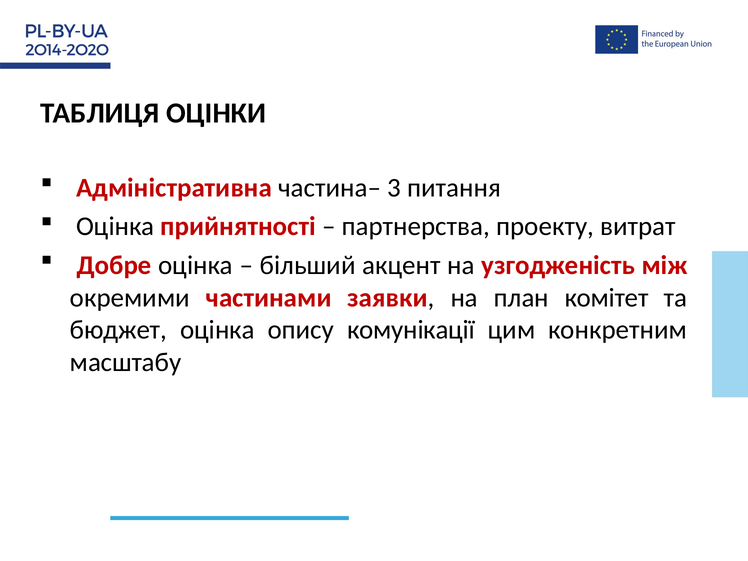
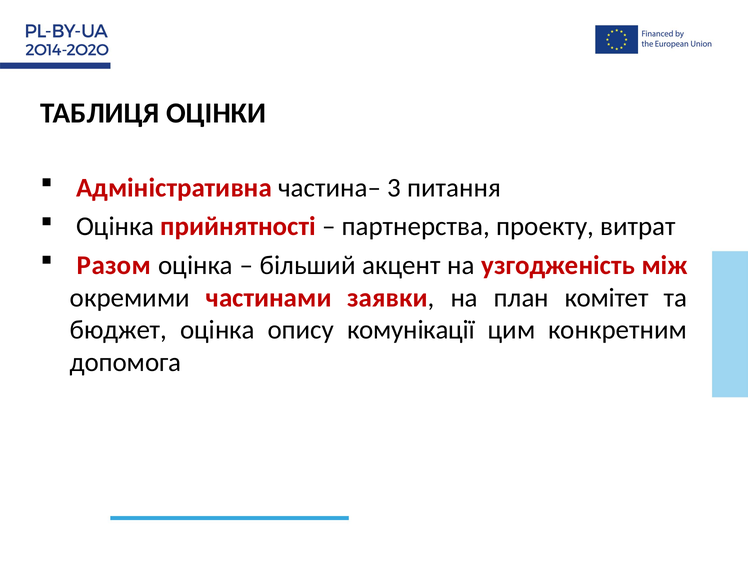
Добре: Добре -> Разом (114, 265)
масштабу: масштабу -> допомога (126, 362)
